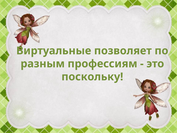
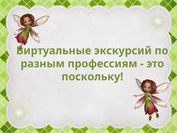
позволяет: позволяет -> экскурсий (123, 51)
